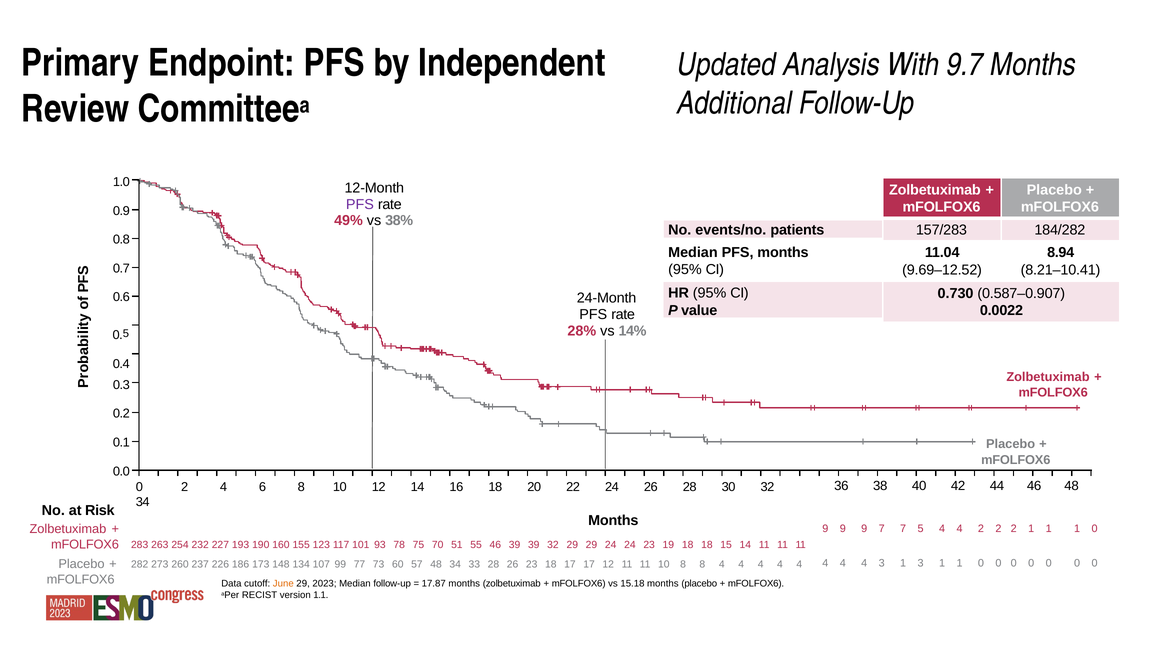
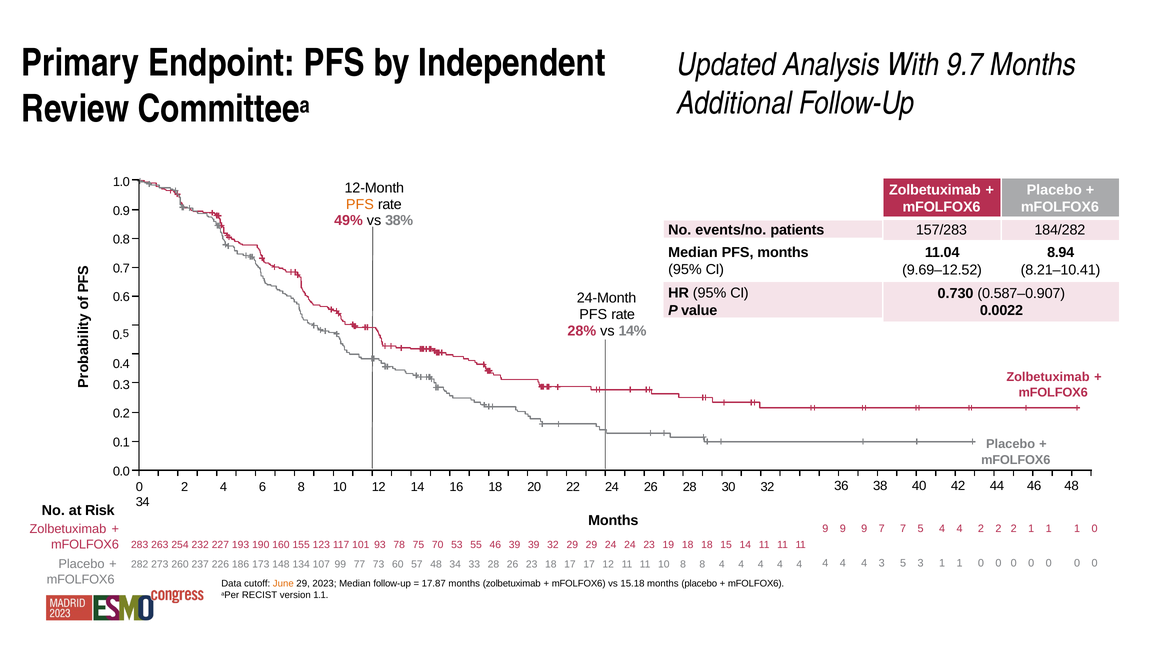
PFS colour: purple -> orange (360, 205)
51: 51 -> 53 (457, 545)
4 3 1: 1 -> 5 (903, 564)
